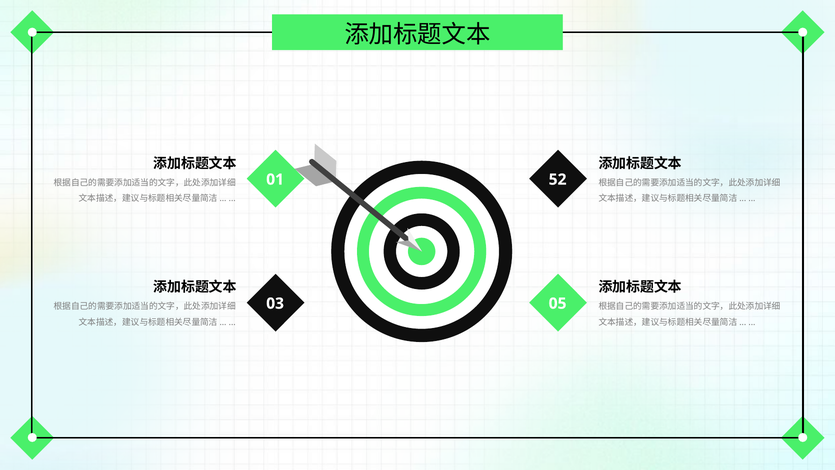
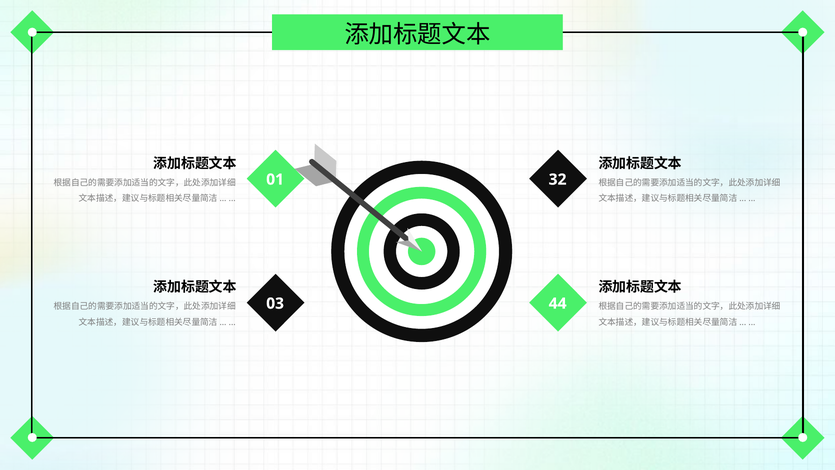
52: 52 -> 32 (558, 179)
05: 05 -> 44 (558, 303)
